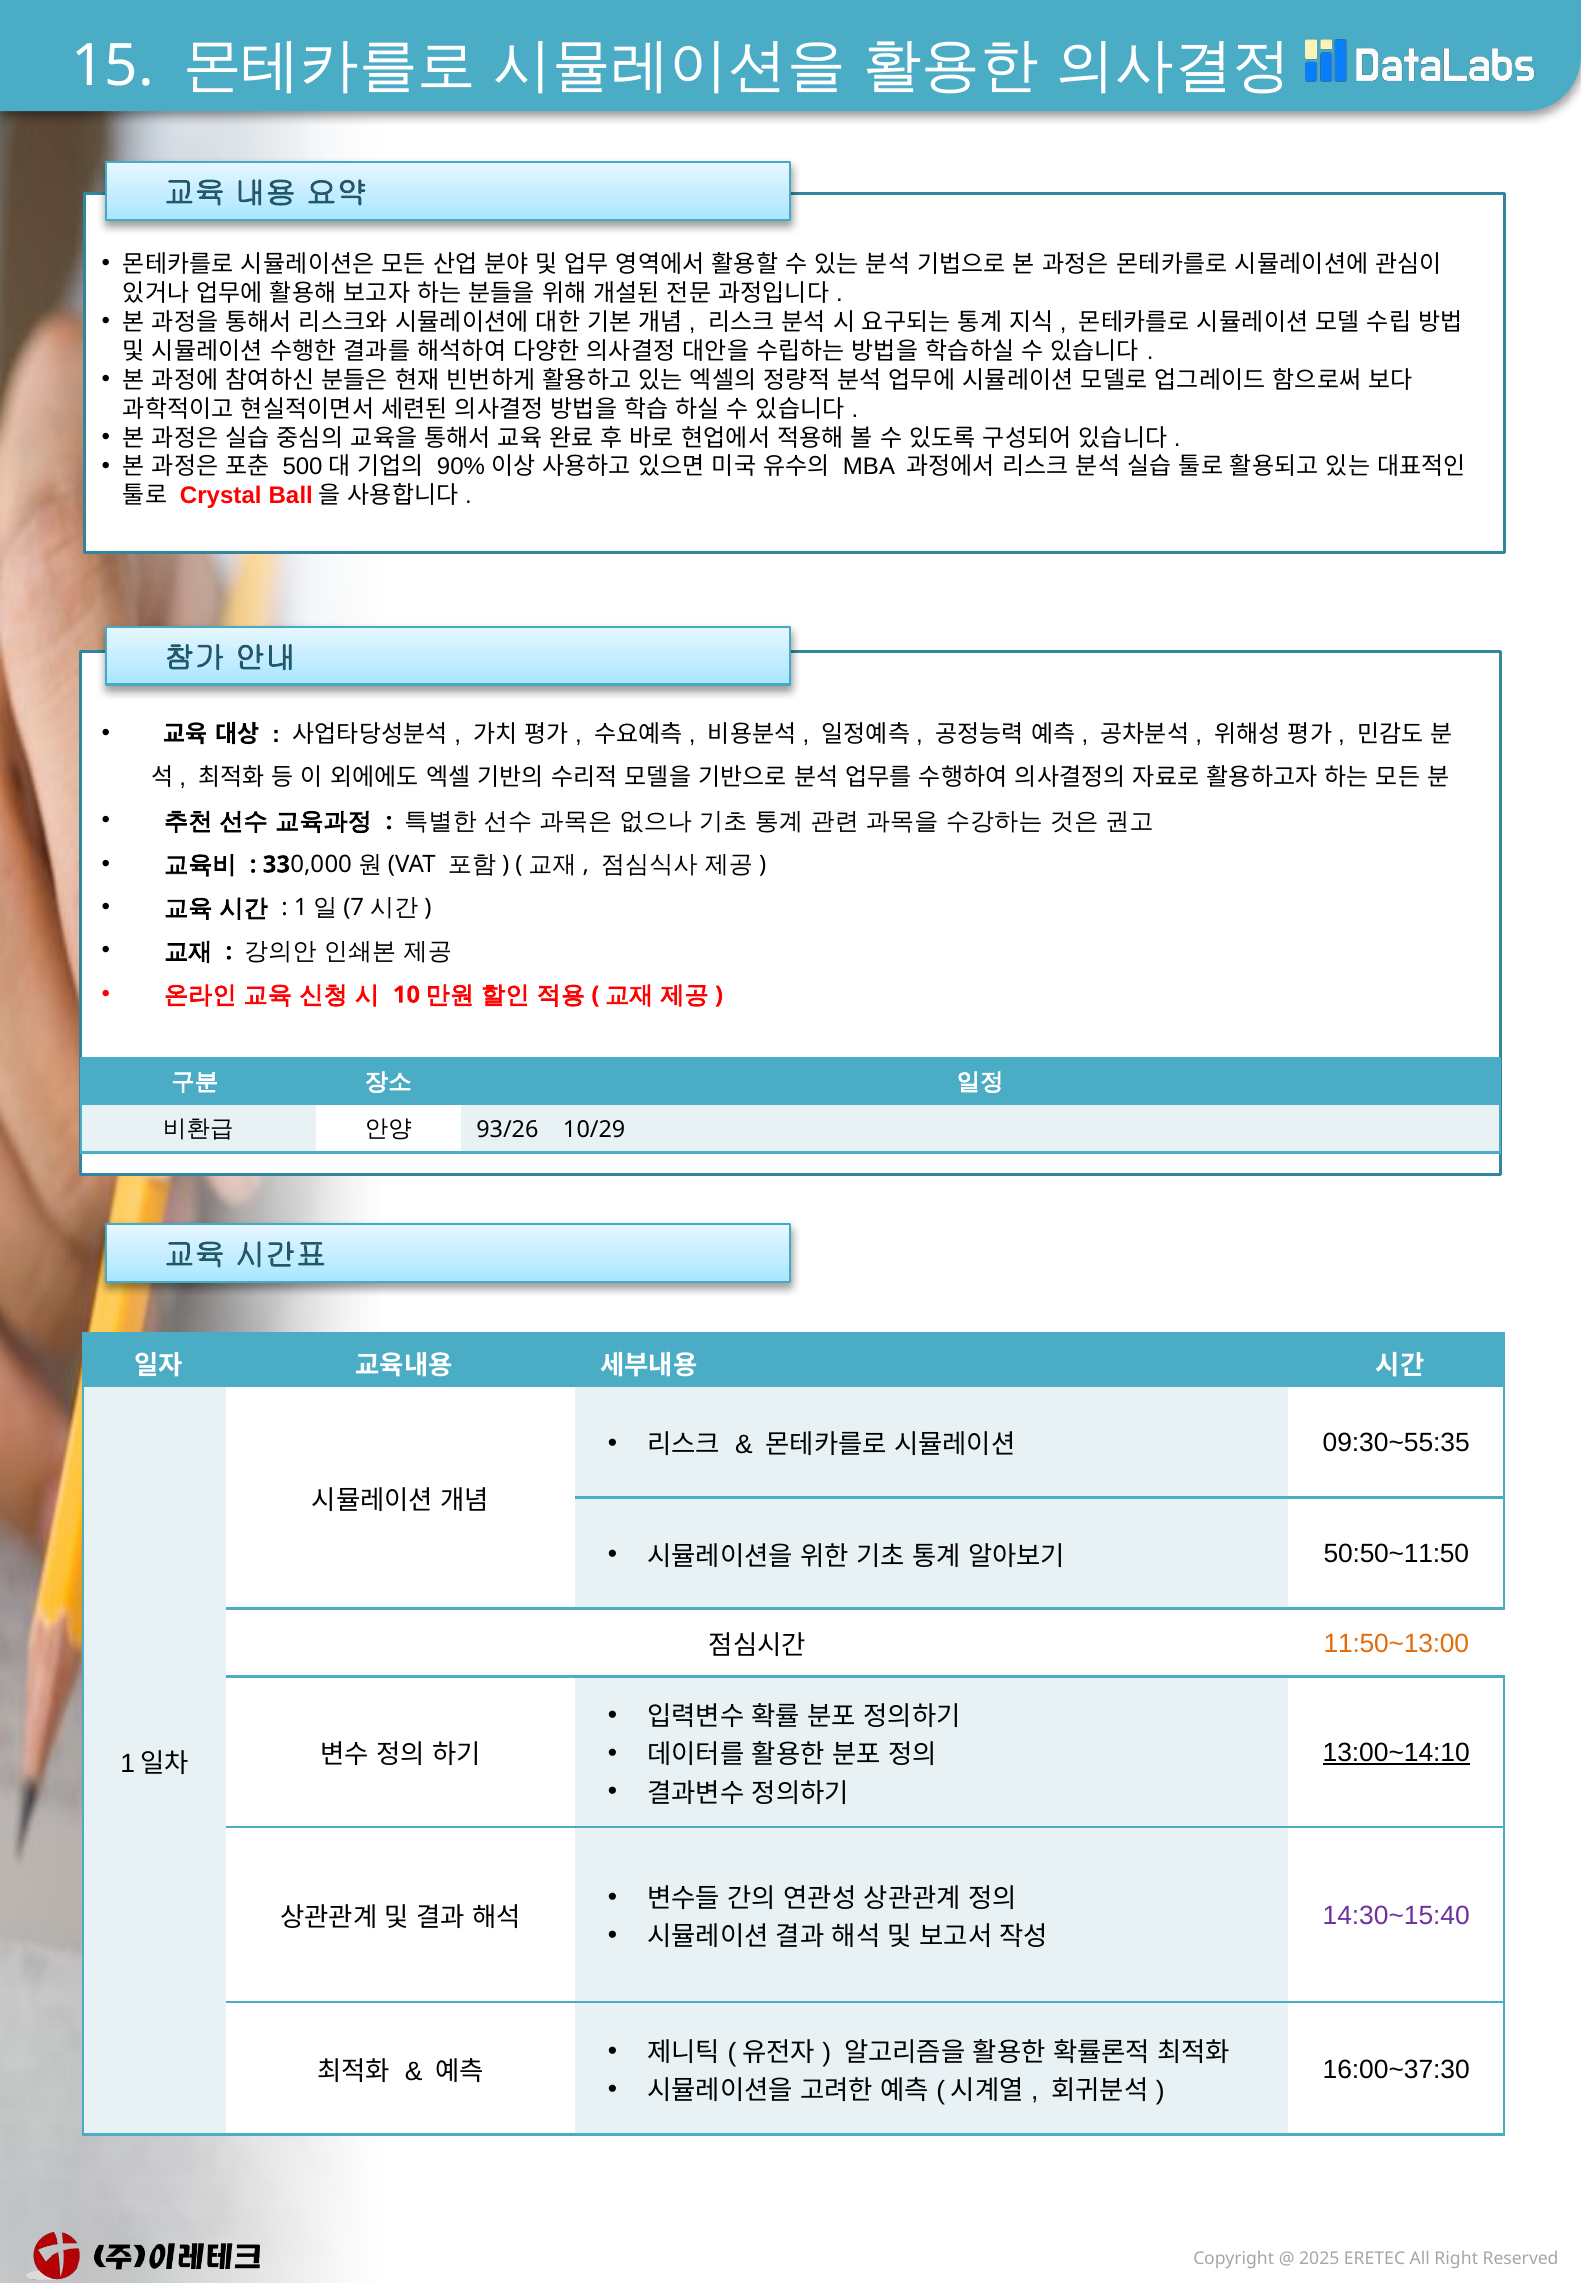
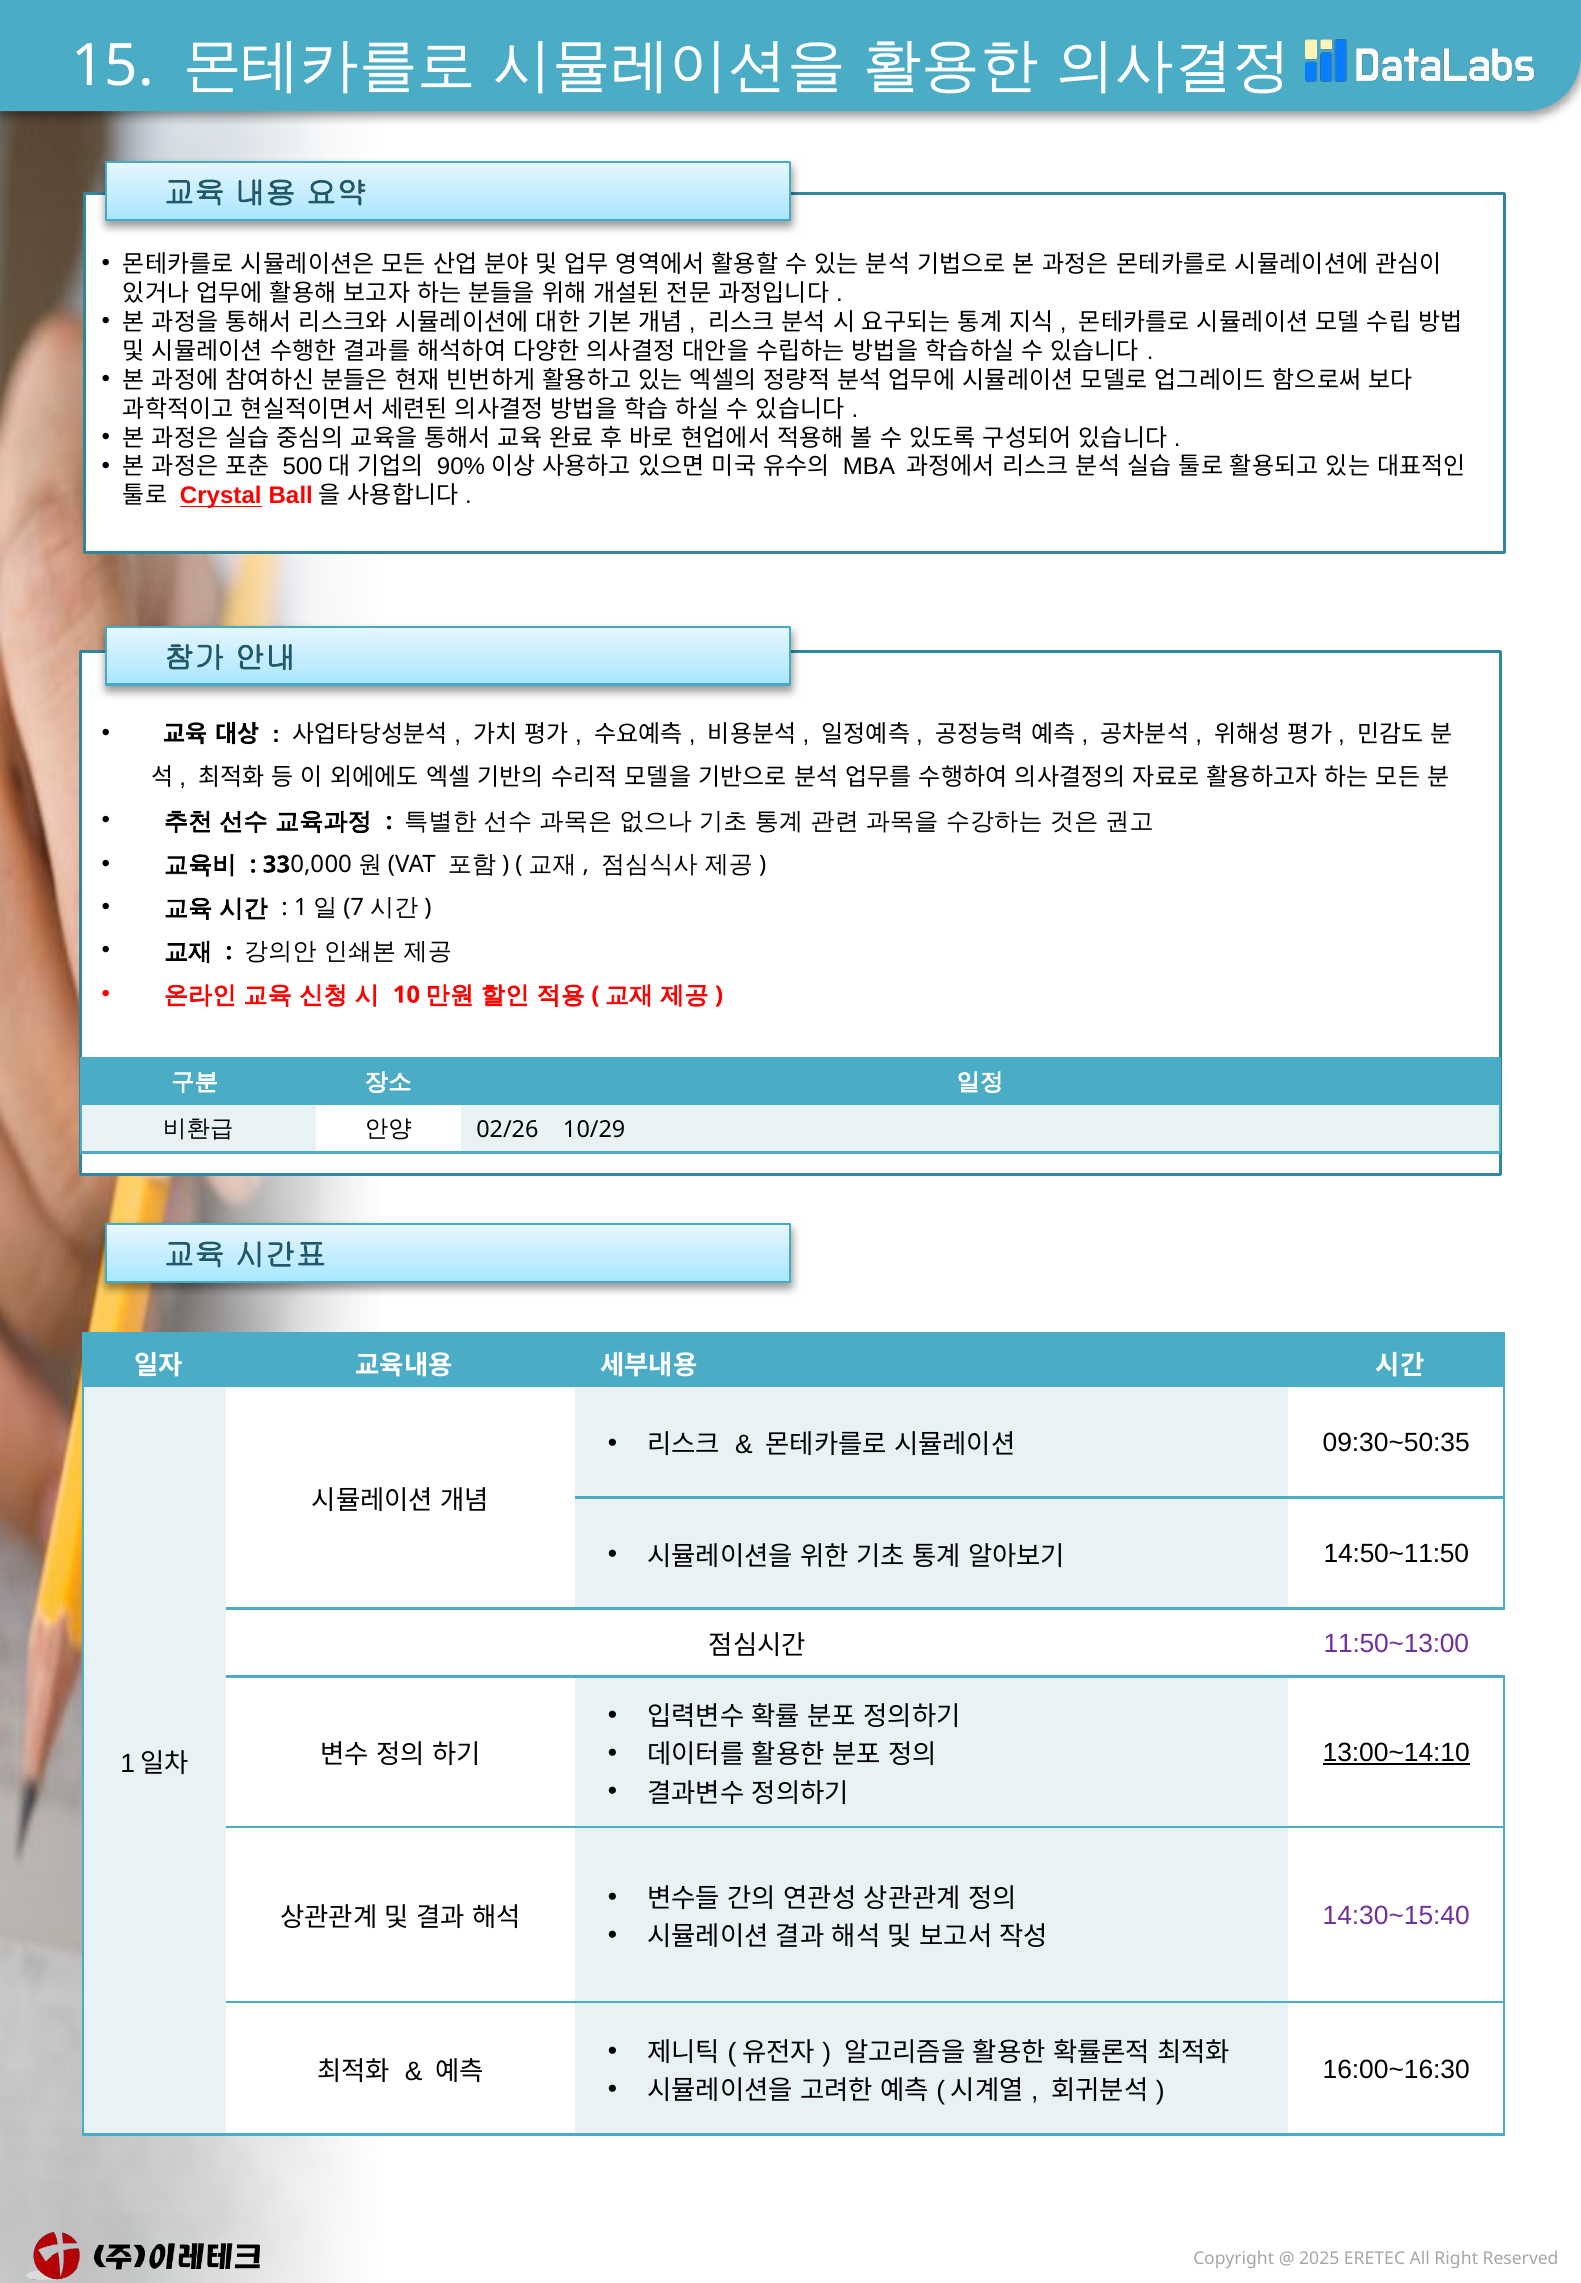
Crystal underline: none -> present (221, 496)
93/26: 93/26 -> 02/26 (507, 1130)
09:30~55:35: 09:30~55:35 -> 09:30~50:35 (1396, 1443)
50:50~11:50: 50:50~11:50 -> 14:50~11:50 (1396, 1555)
11:50~13:00 colour: orange -> purple (1396, 1644)
16:00~37:30: 16:00~37:30 -> 16:00~16:30 (1396, 2070)
